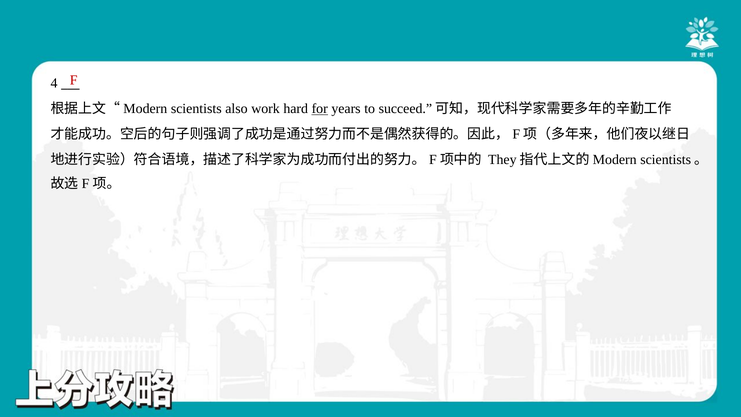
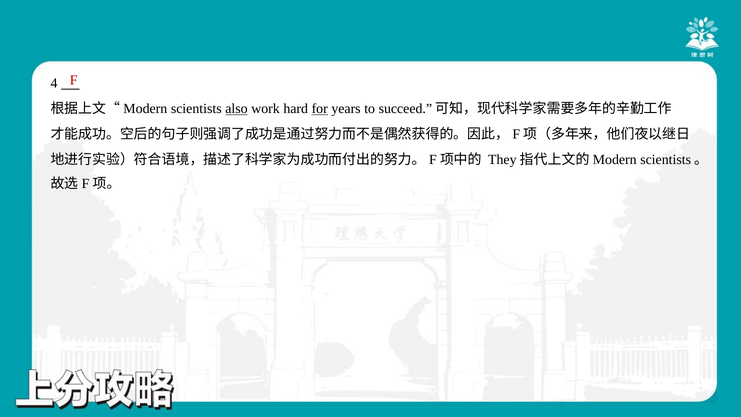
also underline: none -> present (236, 109)
